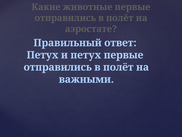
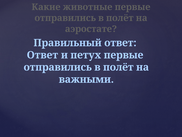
Петух: Петух -> Ответ (42, 55)
